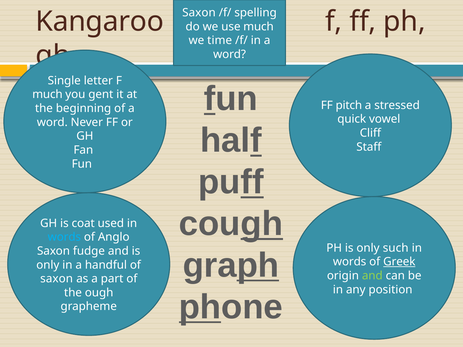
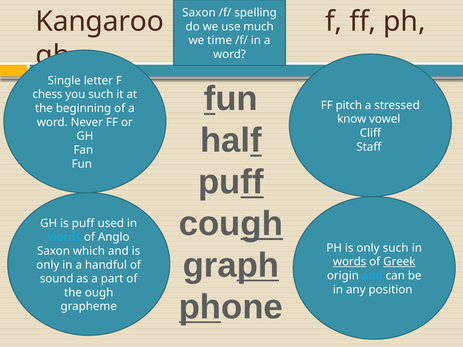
much: much -> chess (47, 95)
you gent: gent -> such (101, 95)
quick: quick -> know (352, 119)
is coat: coat -> puff (83, 223)
fudge: fudge -> which (89, 251)
words underline: none -> present (350, 262)
and colour: light green -> light blue (372, 276)
saxon: saxon -> sound (57, 279)
